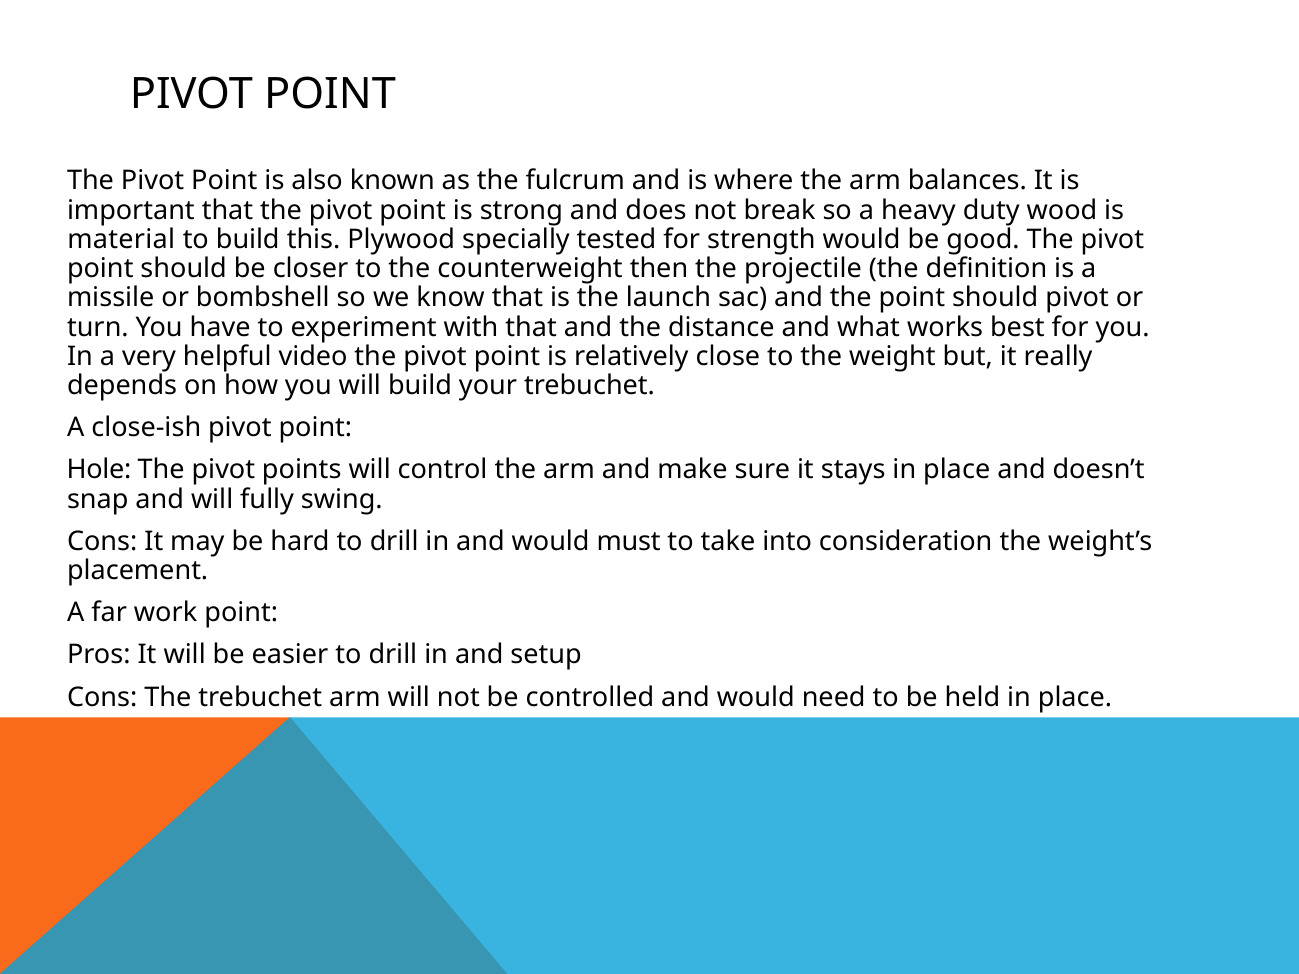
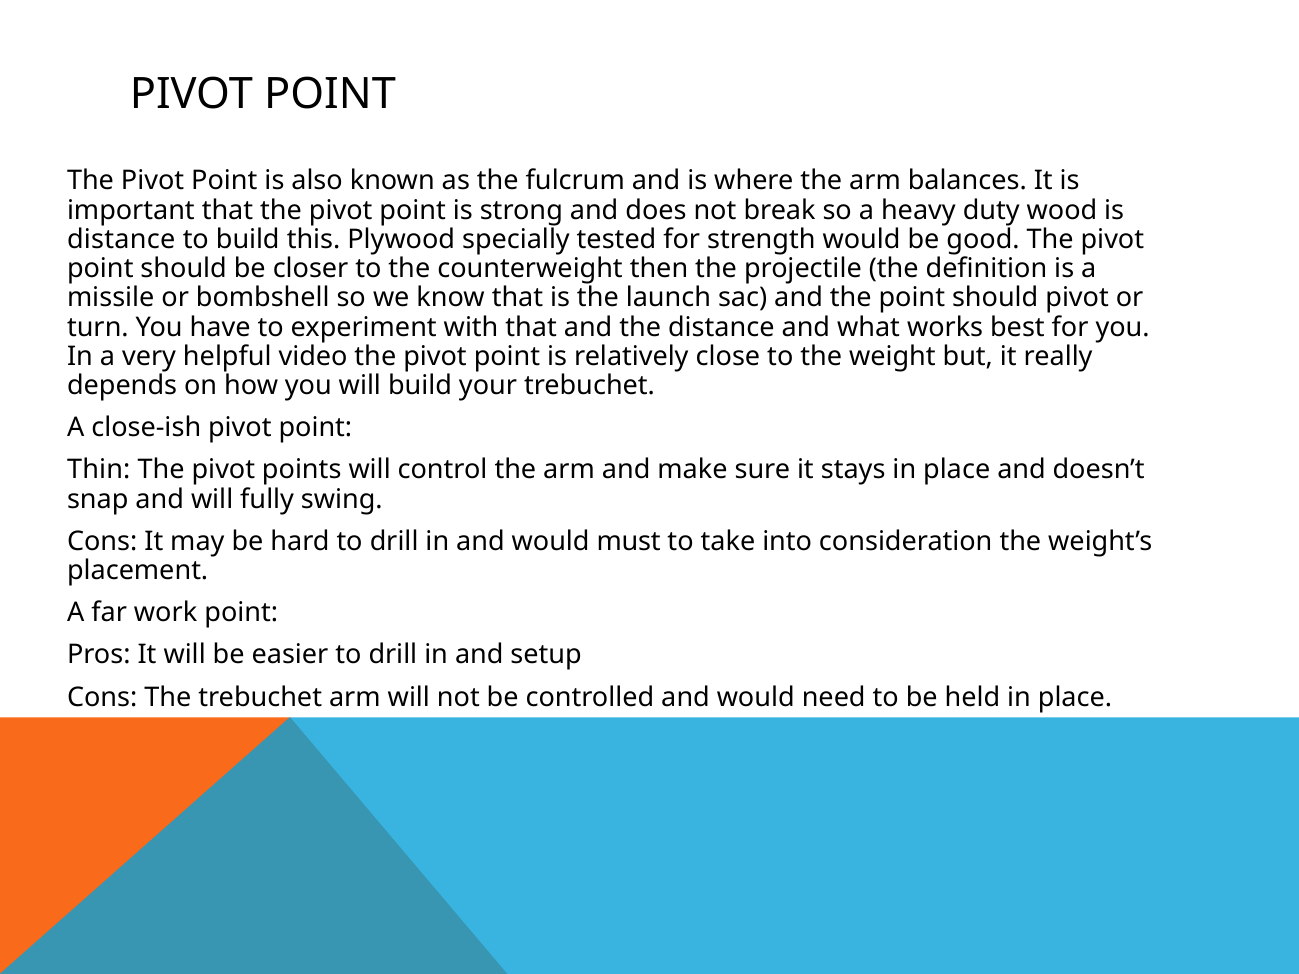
material: material -> distance (121, 239)
Hole: Hole -> Thin (99, 470)
